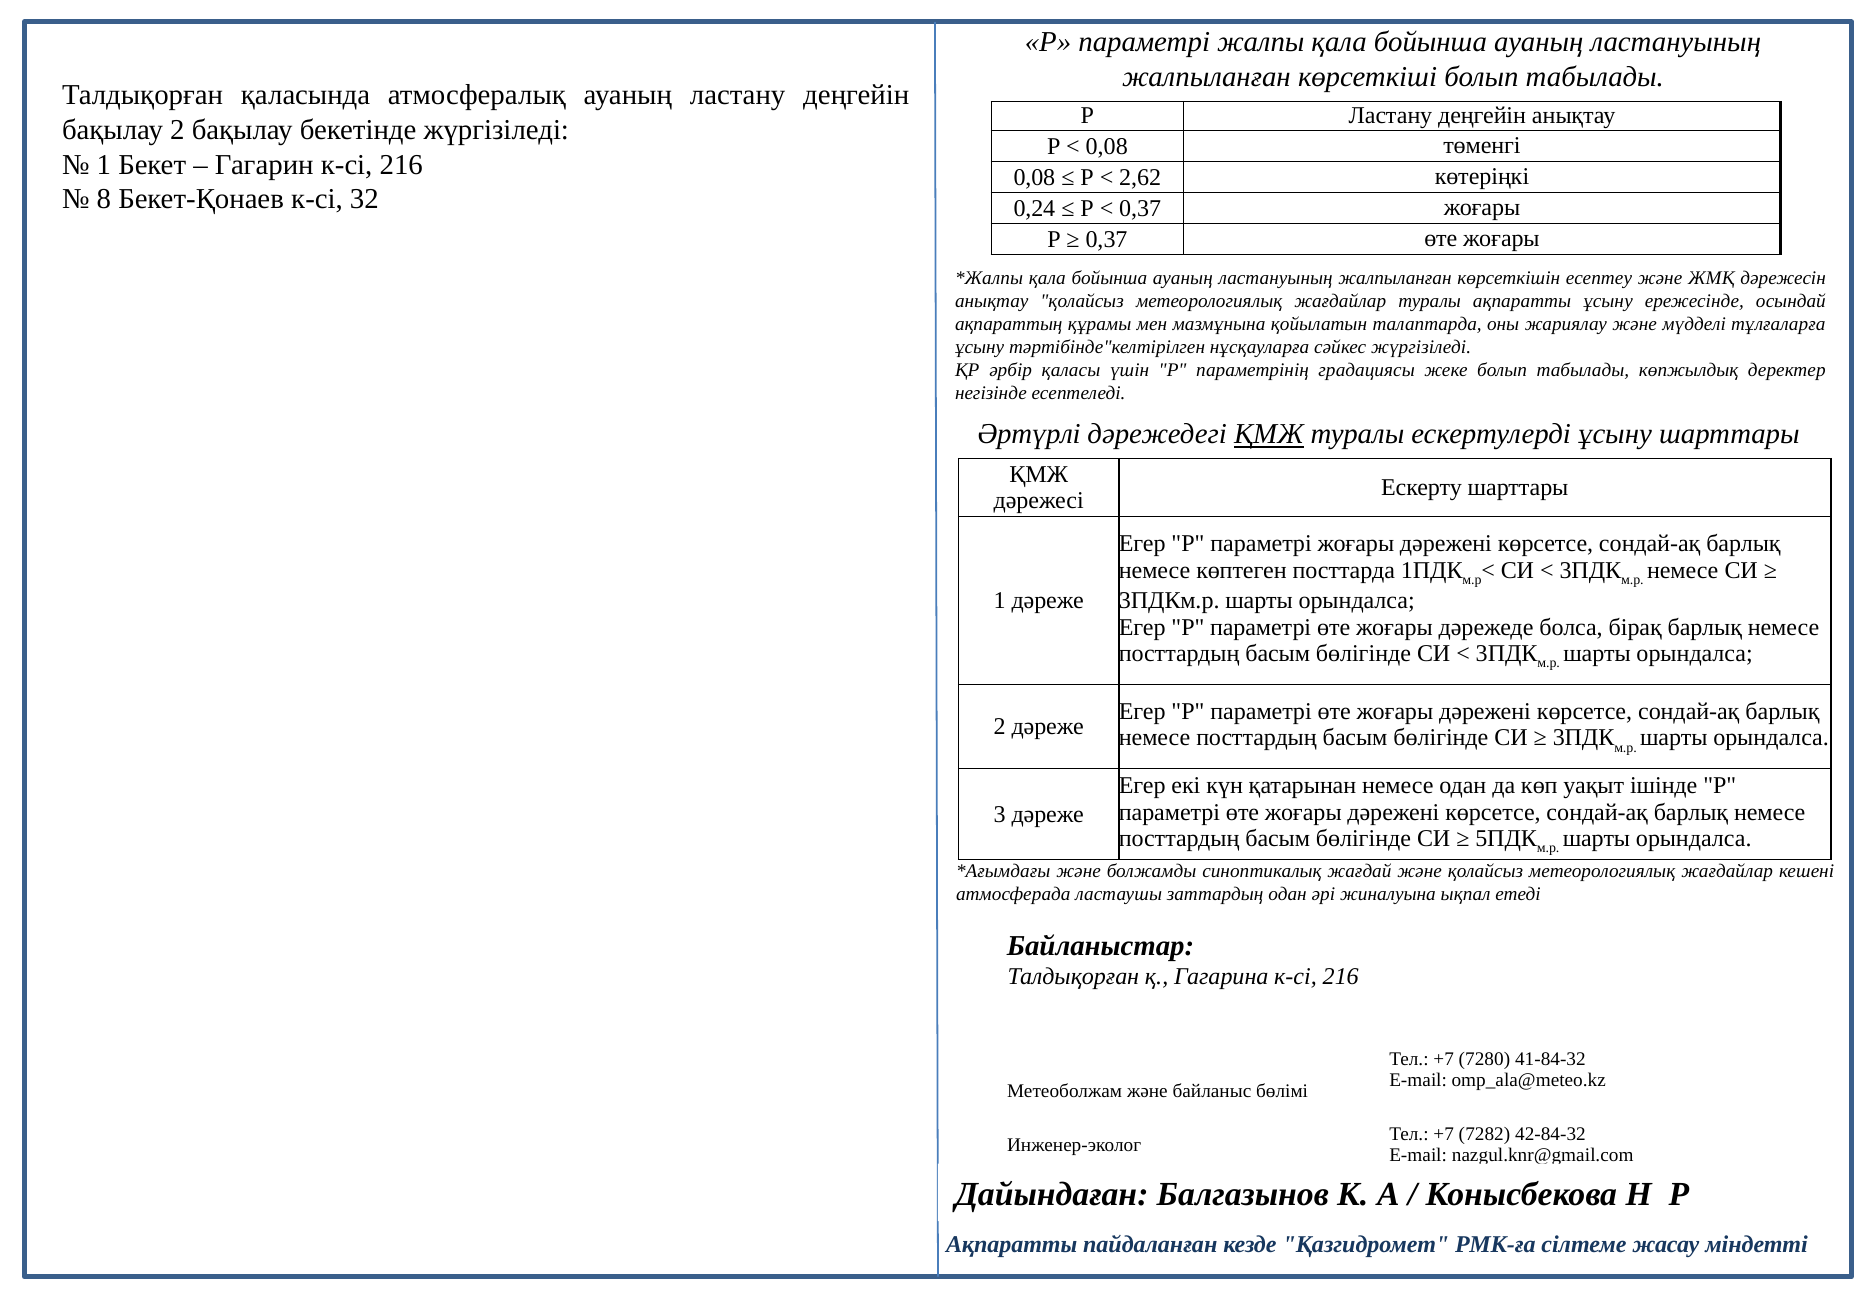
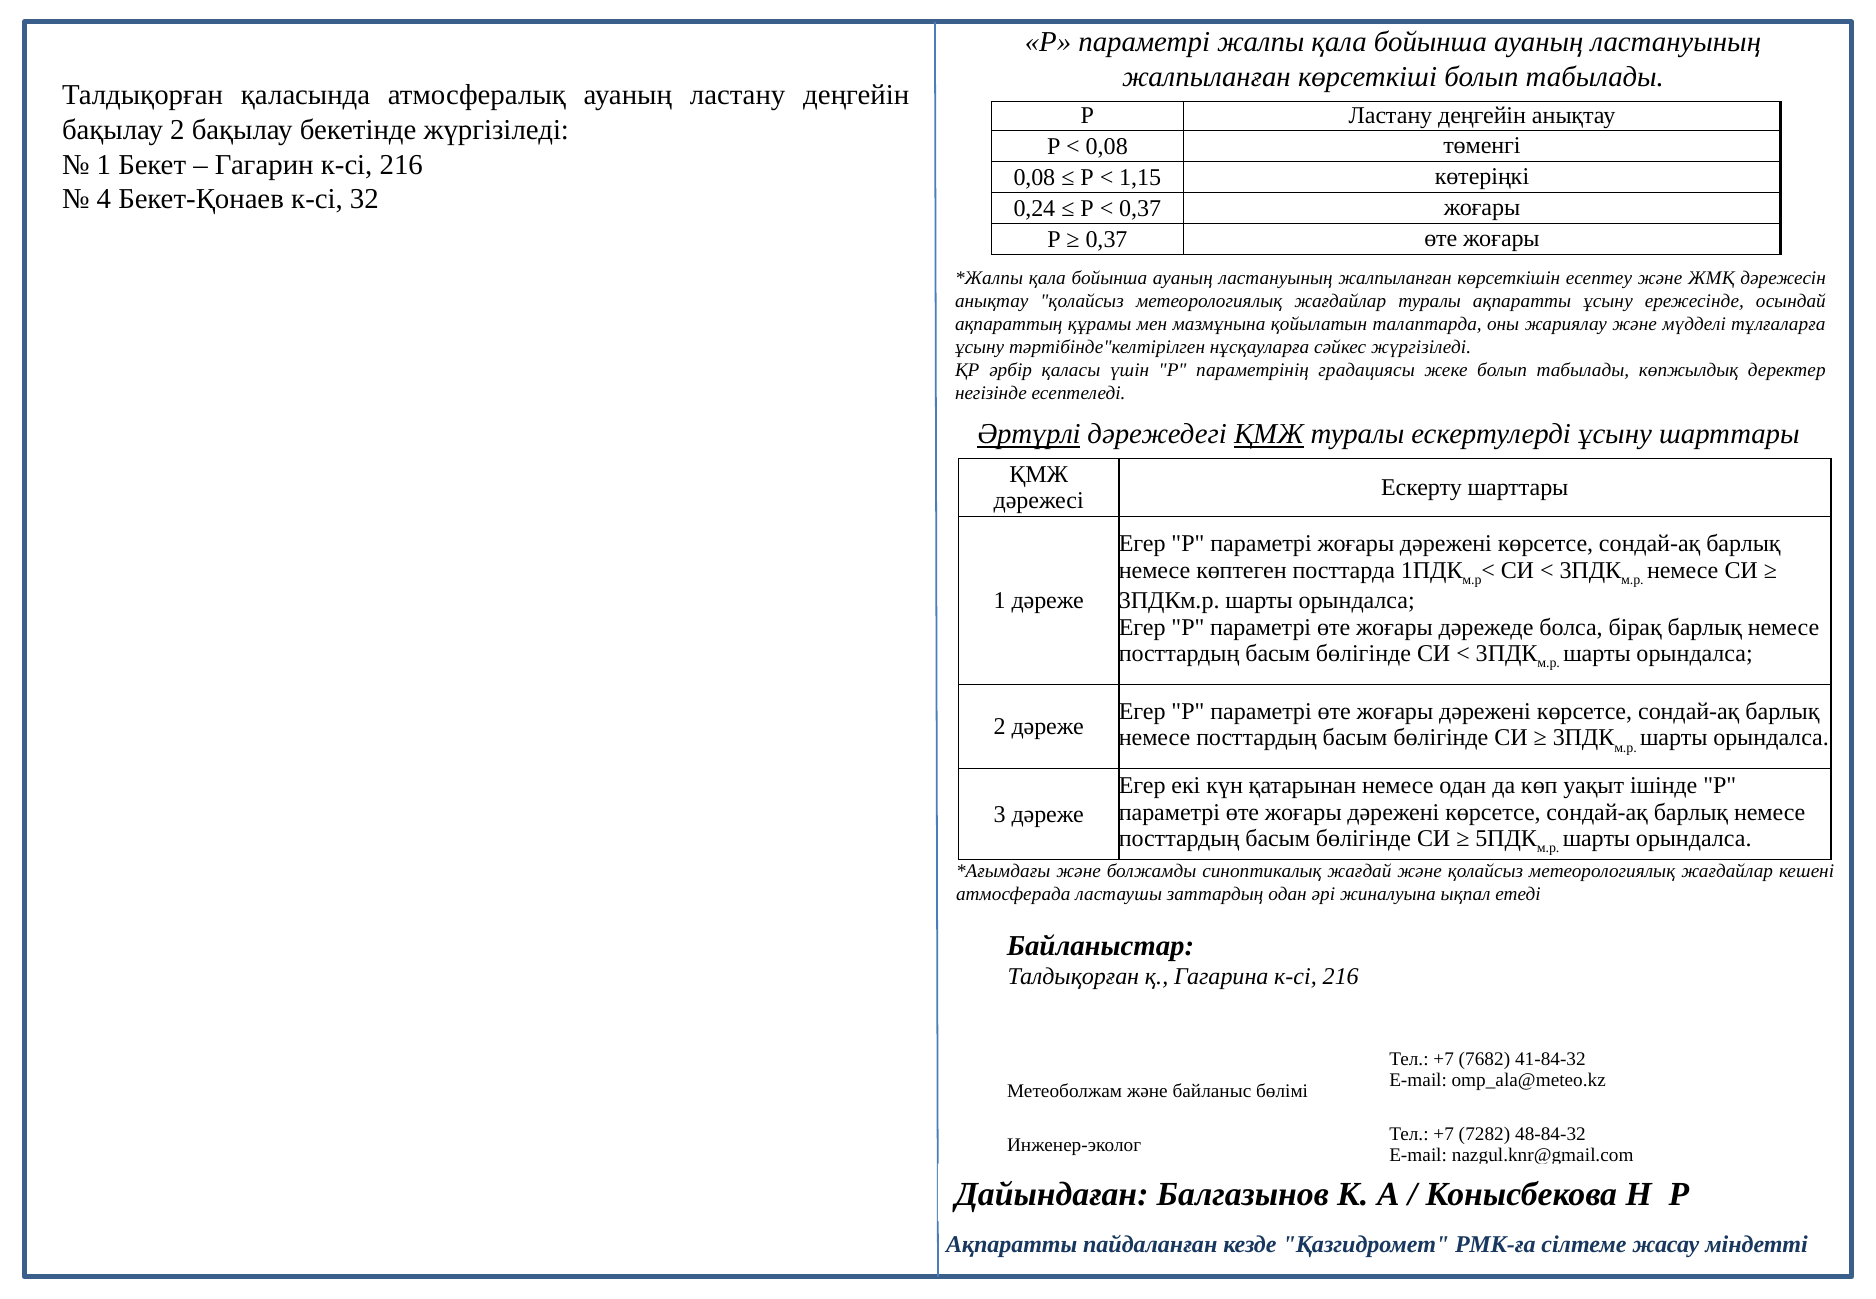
2,62: 2,62 -> 1,15 (1140, 178)
8: 8 -> 4 (104, 199)
Әртүрлі underline: none -> present (1029, 434)
7280: 7280 -> 7682 (1484, 1059)
42-84-32: 42-84-32 -> 48-84-32 (1550, 1134)
